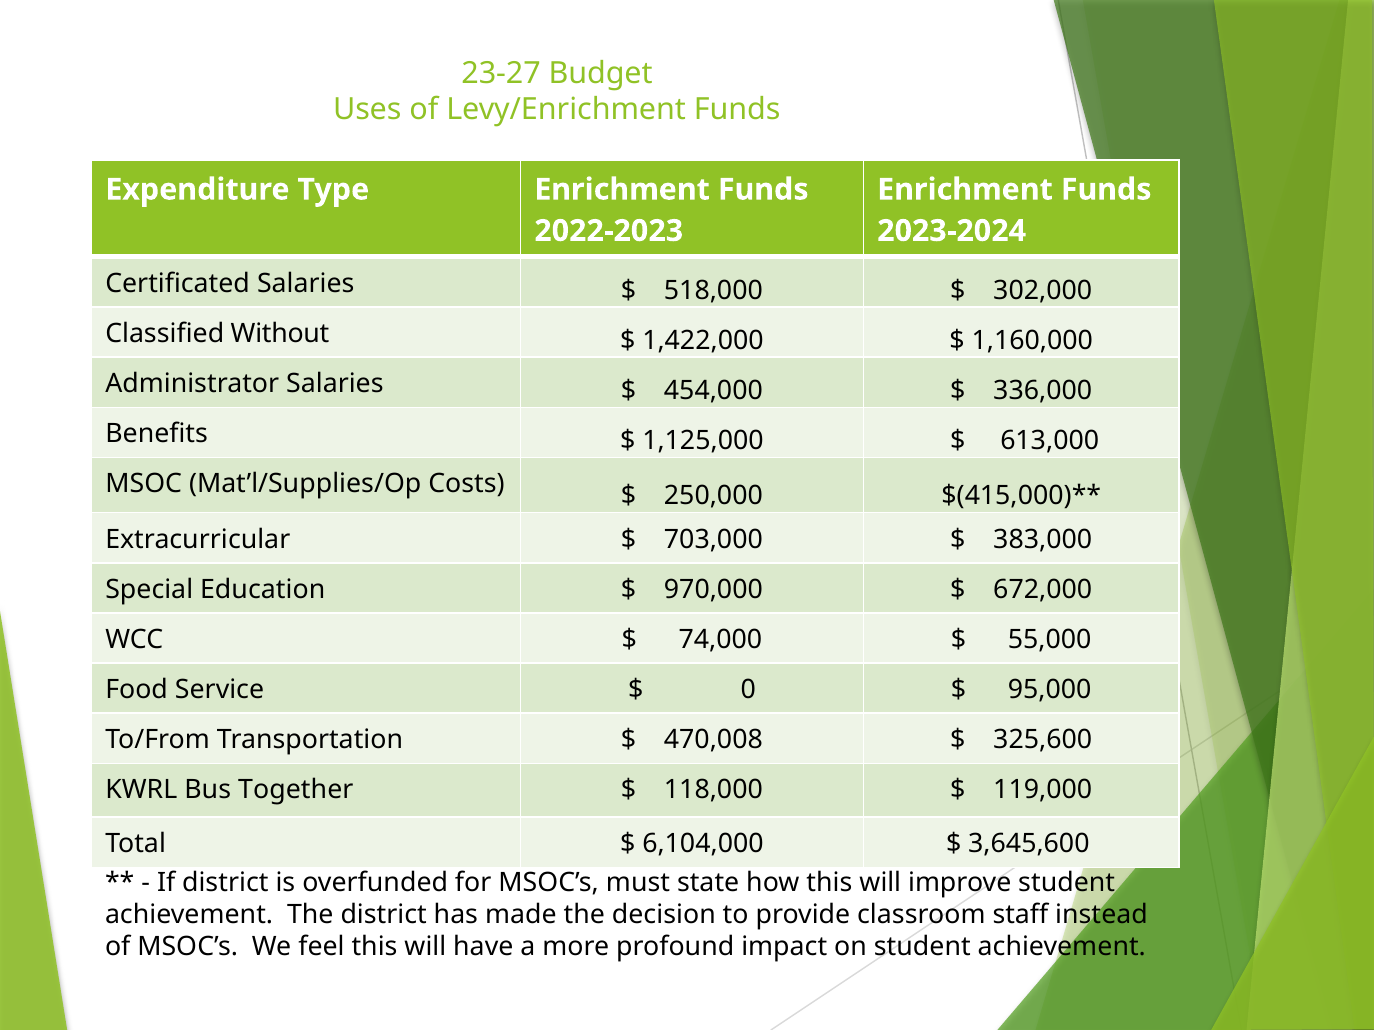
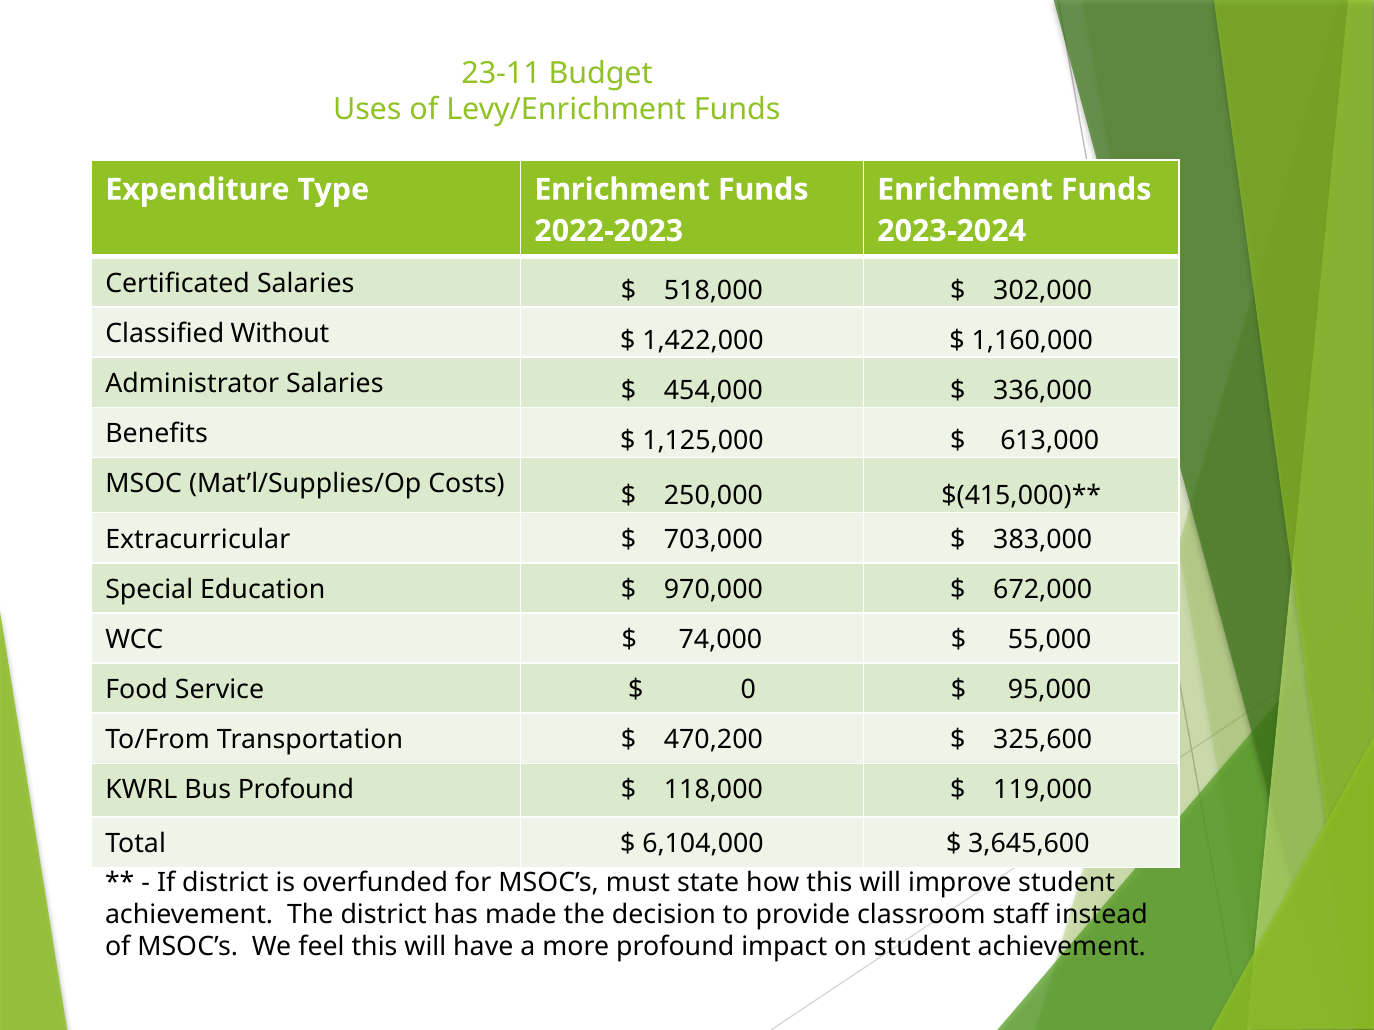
23-27: 23-27 -> 23-11 (501, 73)
470,008: 470,008 -> 470,200 (713, 740)
Bus Together: Together -> Profound (296, 790)
